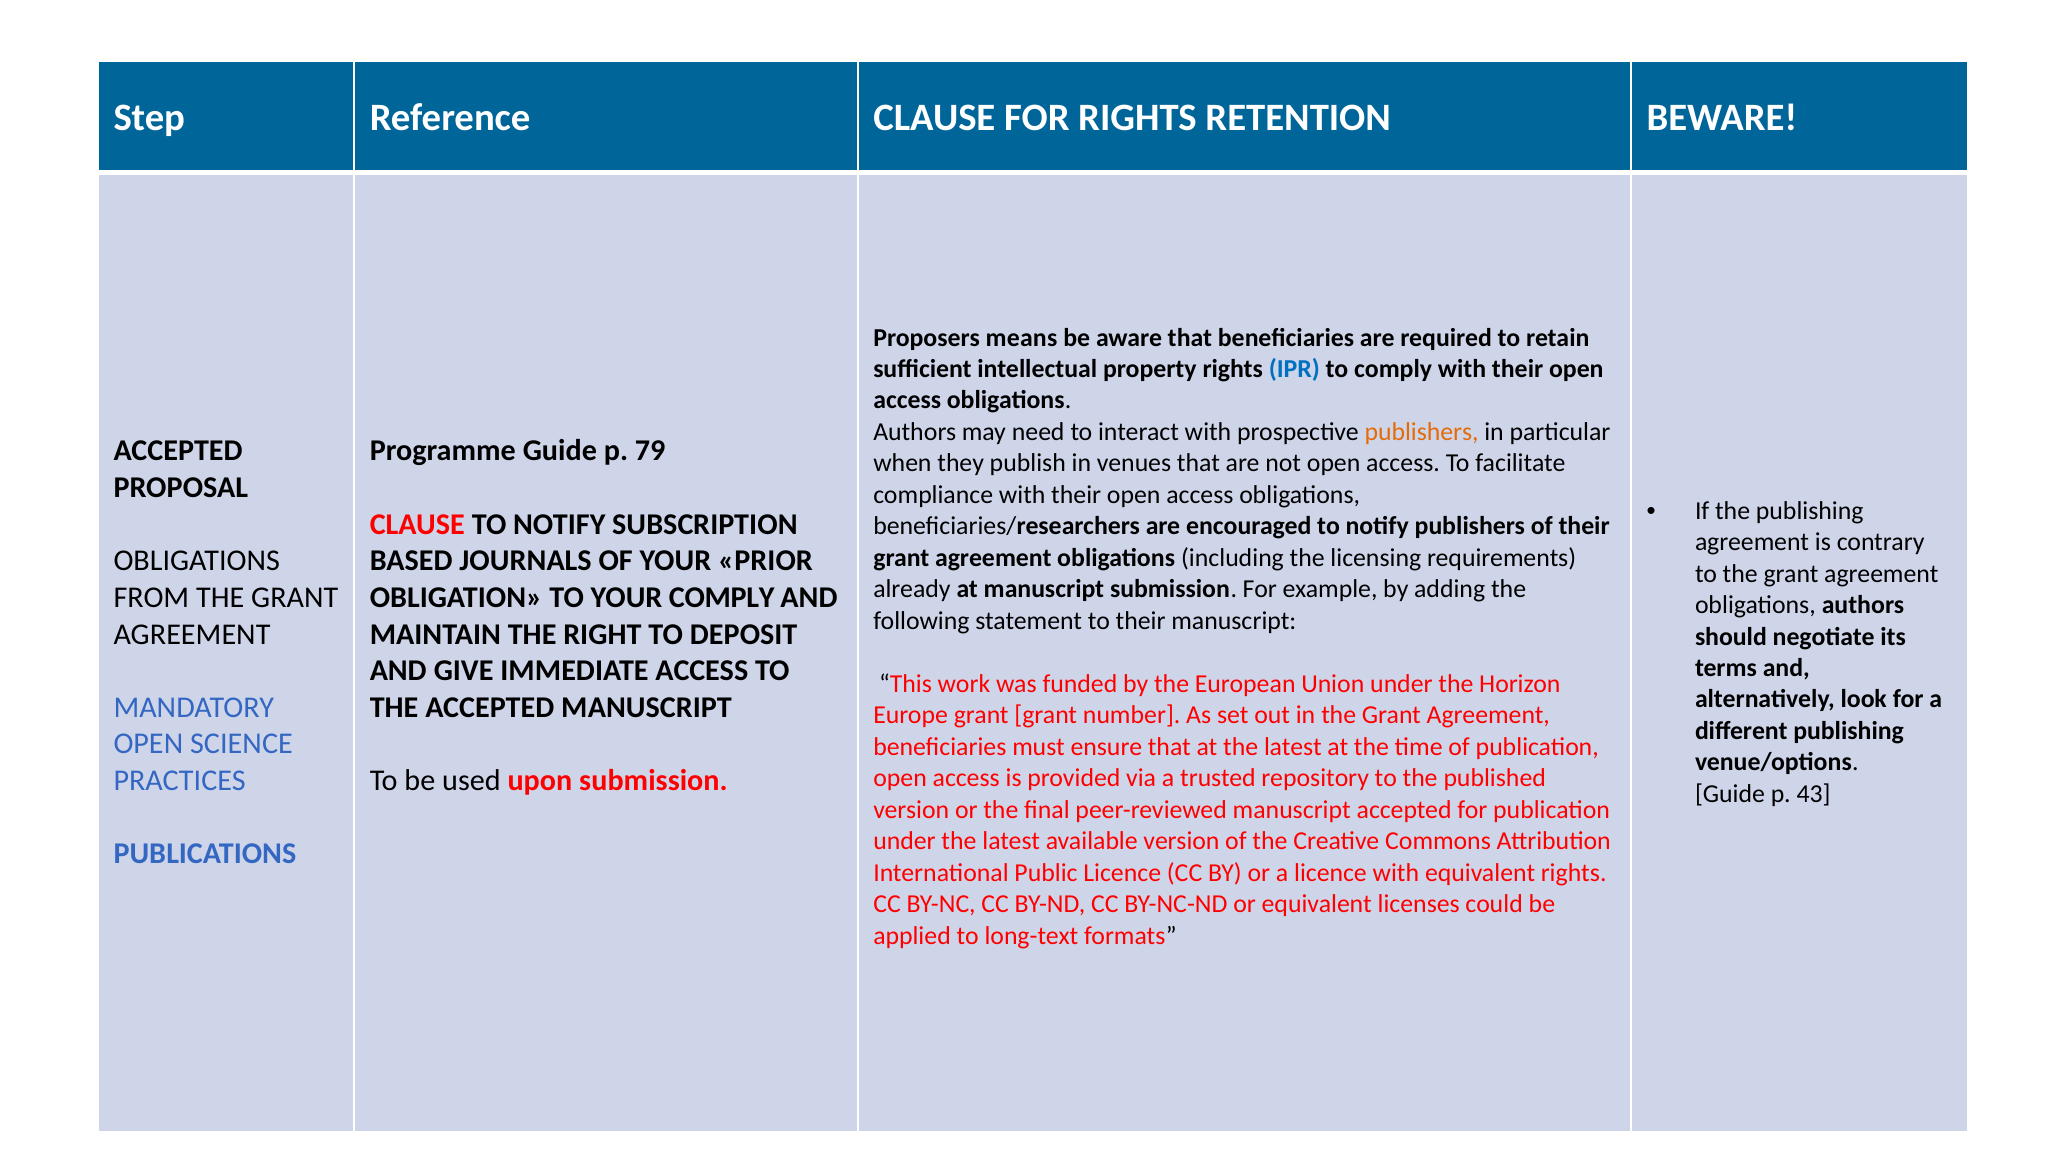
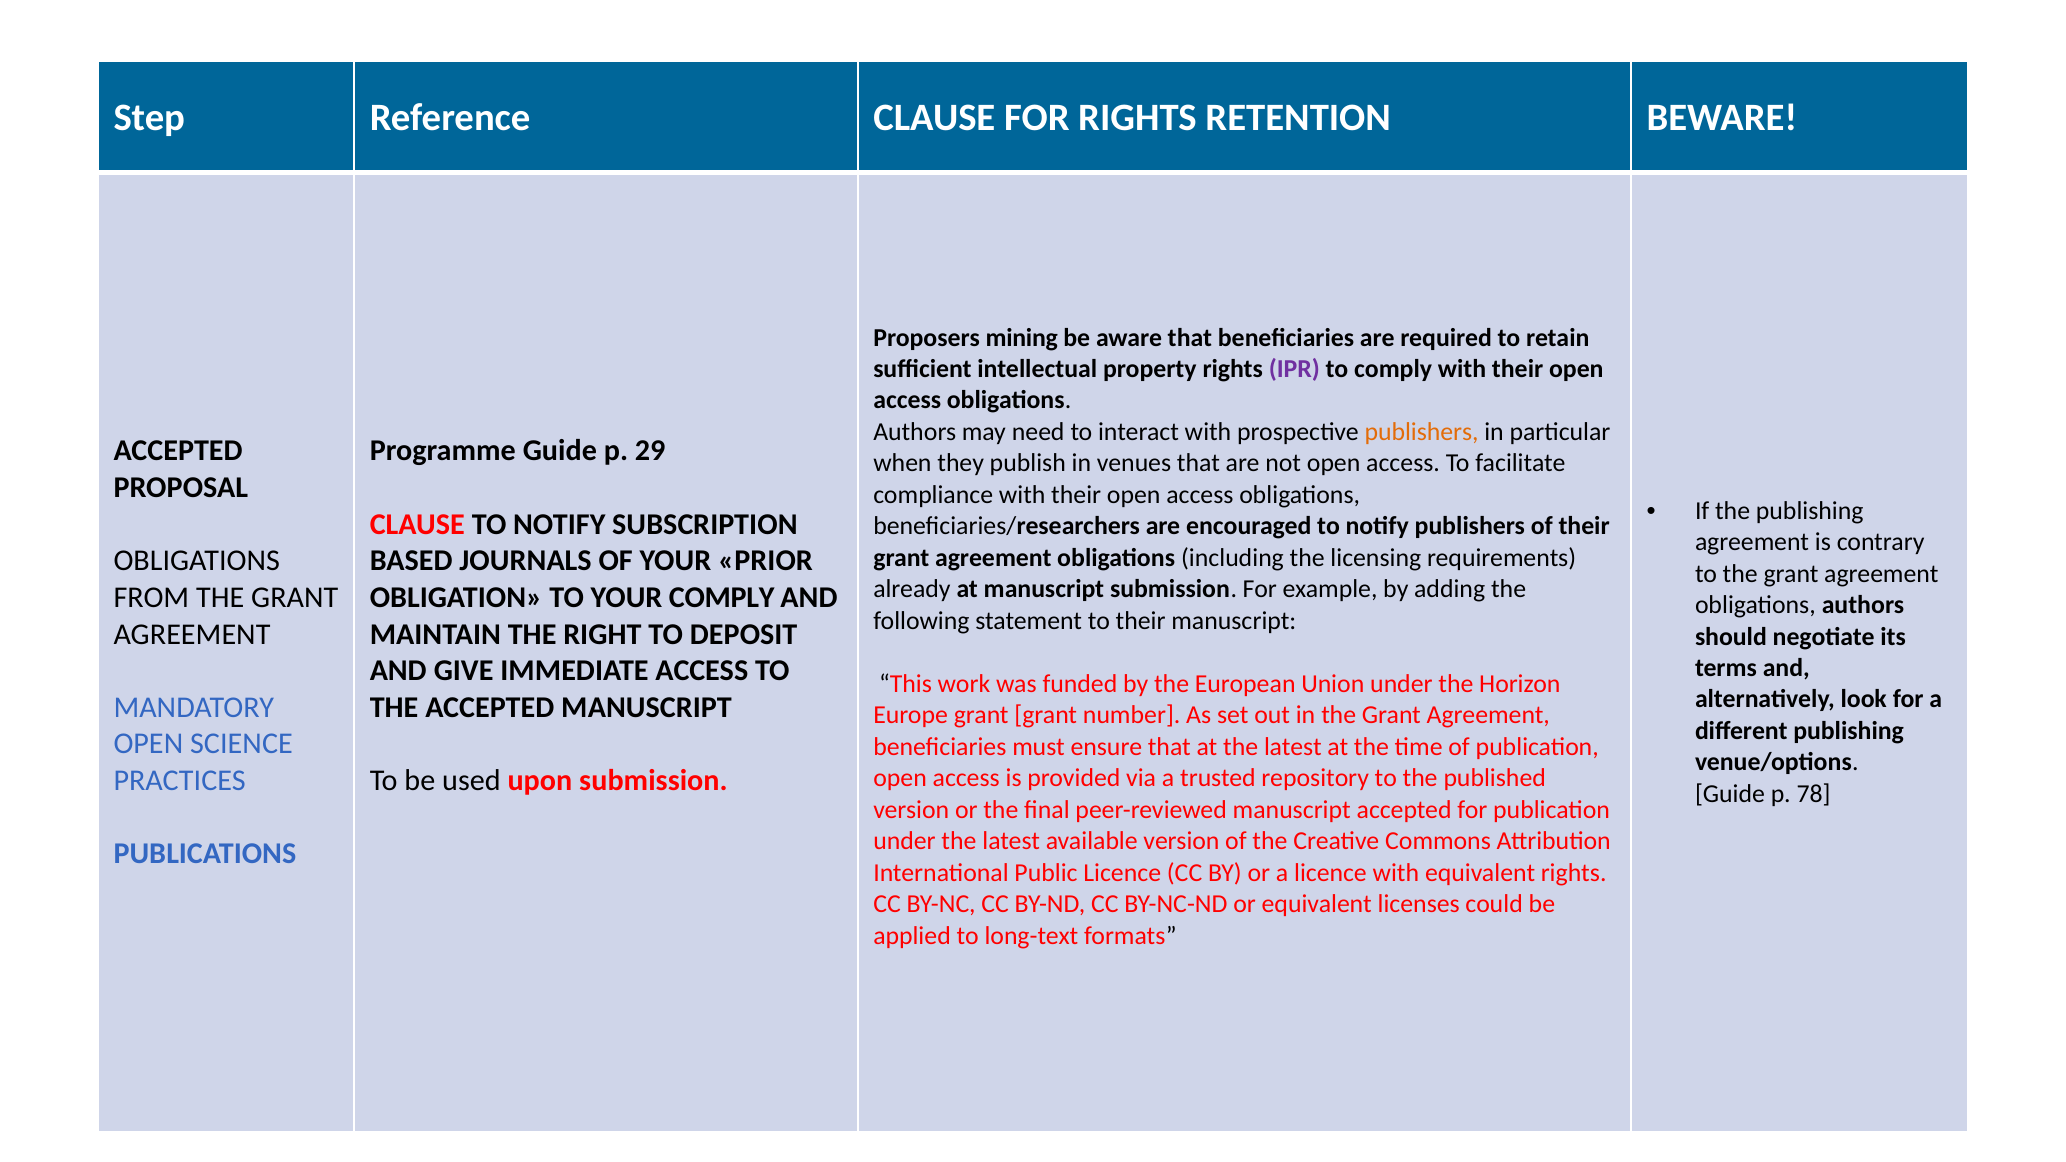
means: means -> mining (1022, 338)
IPR colour: blue -> purple (1294, 369)
79: 79 -> 29 (650, 451)
43: 43 -> 78 (1814, 794)
